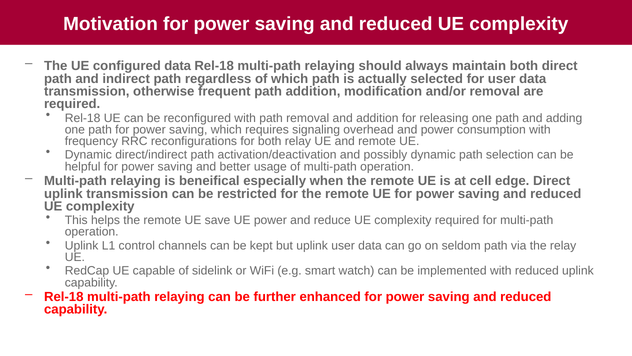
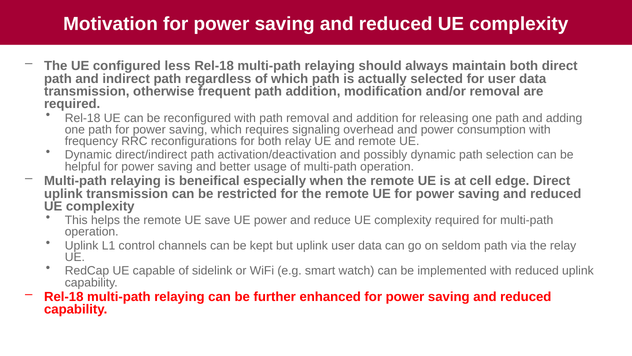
configured data: data -> less (178, 66)
